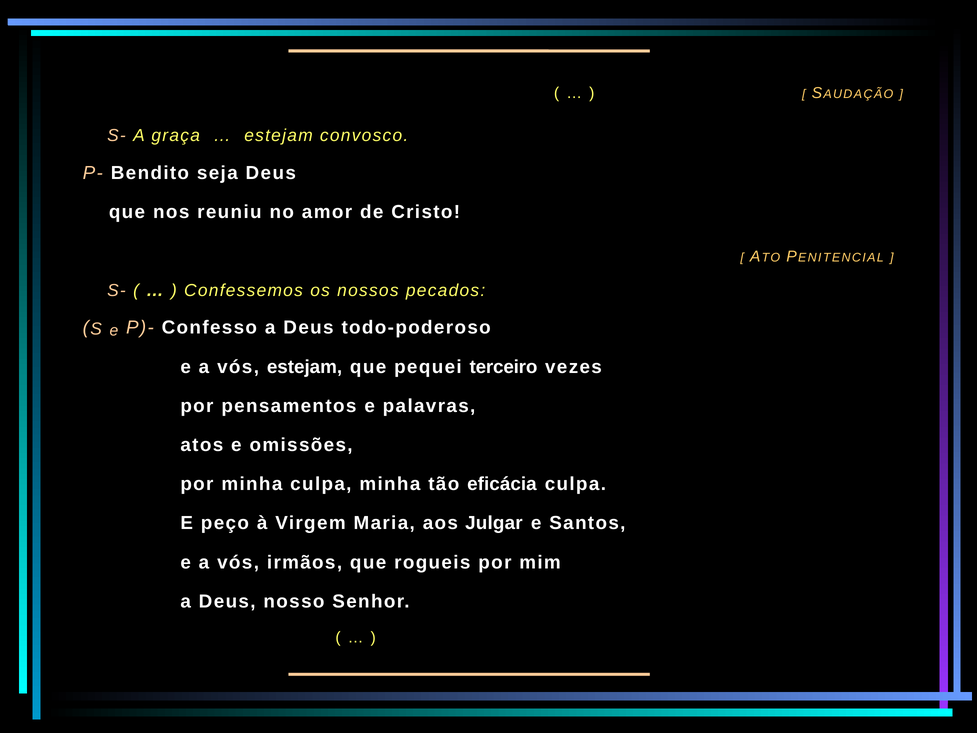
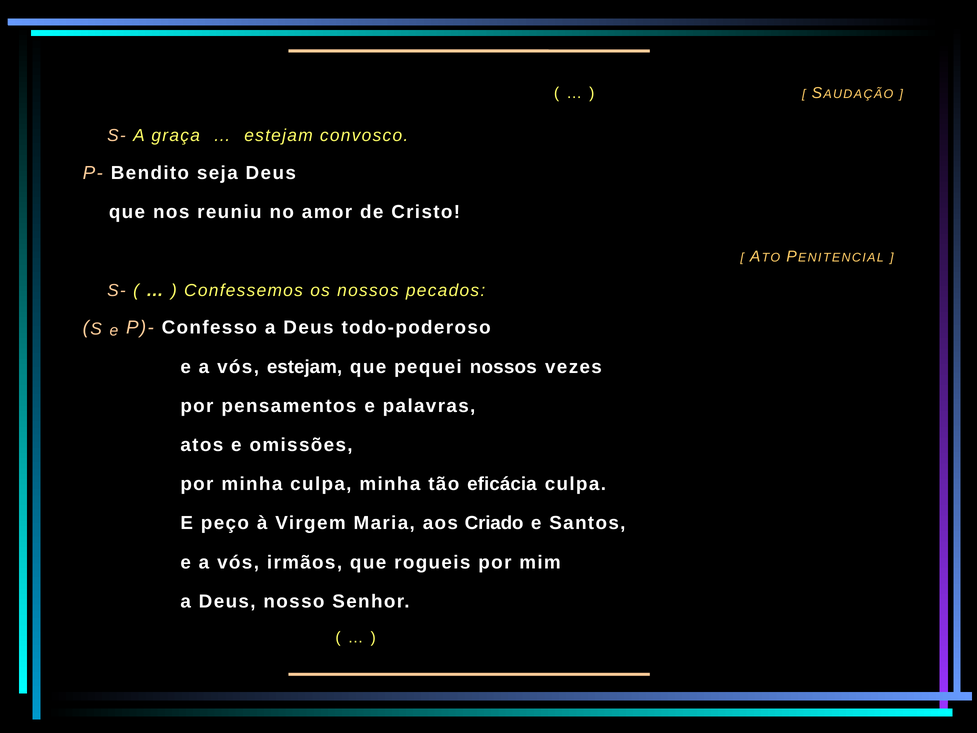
pequei terceiro: terceiro -> nossos (503, 367)
Julgar: Julgar -> Criado (494, 523)
